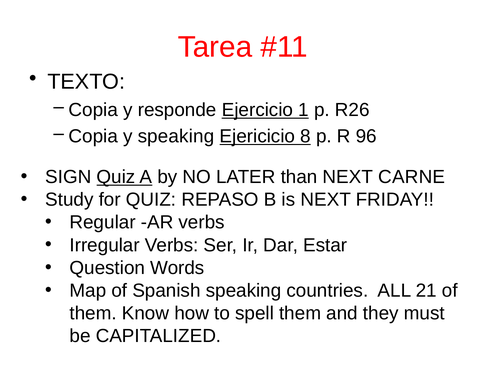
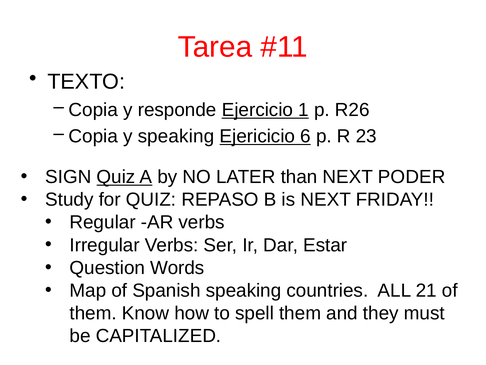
8: 8 -> 6 (305, 136)
96: 96 -> 23 (366, 136)
CARNE: CARNE -> PODER (412, 177)
